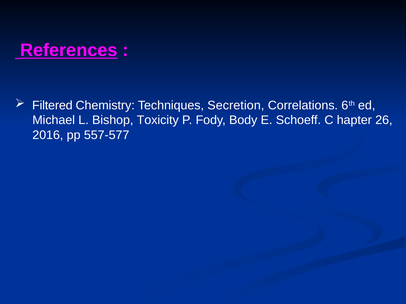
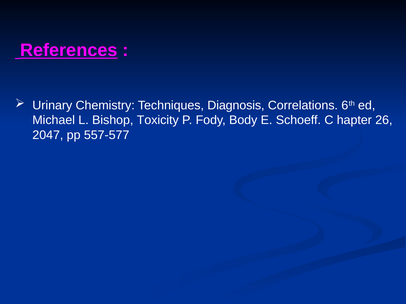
Filtered: Filtered -> Urinary (52, 105)
Secretion: Secretion -> Diagnosis (236, 105)
2016: 2016 -> 2047 (48, 135)
